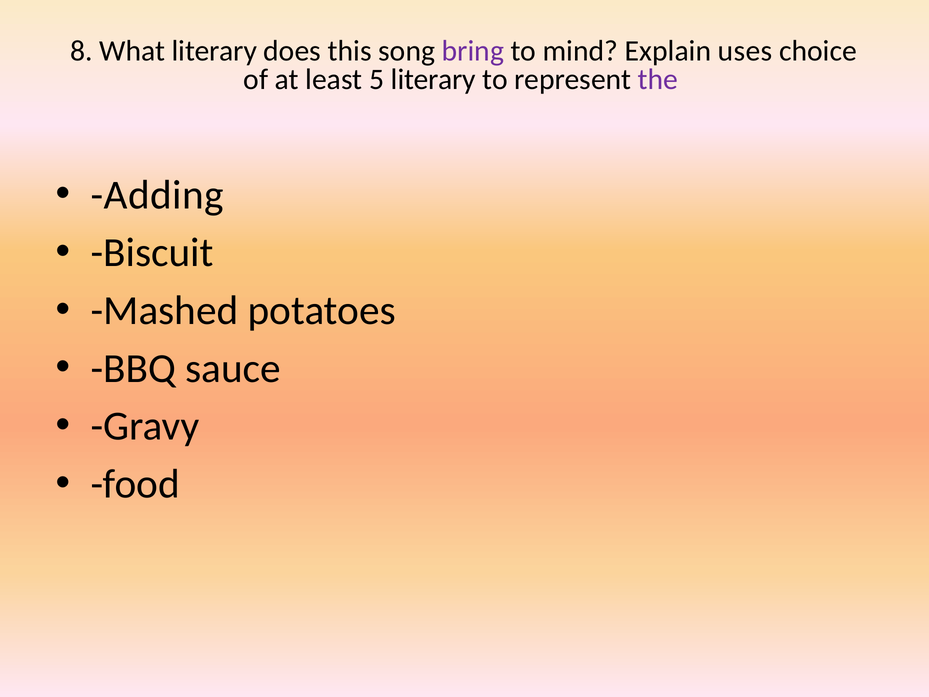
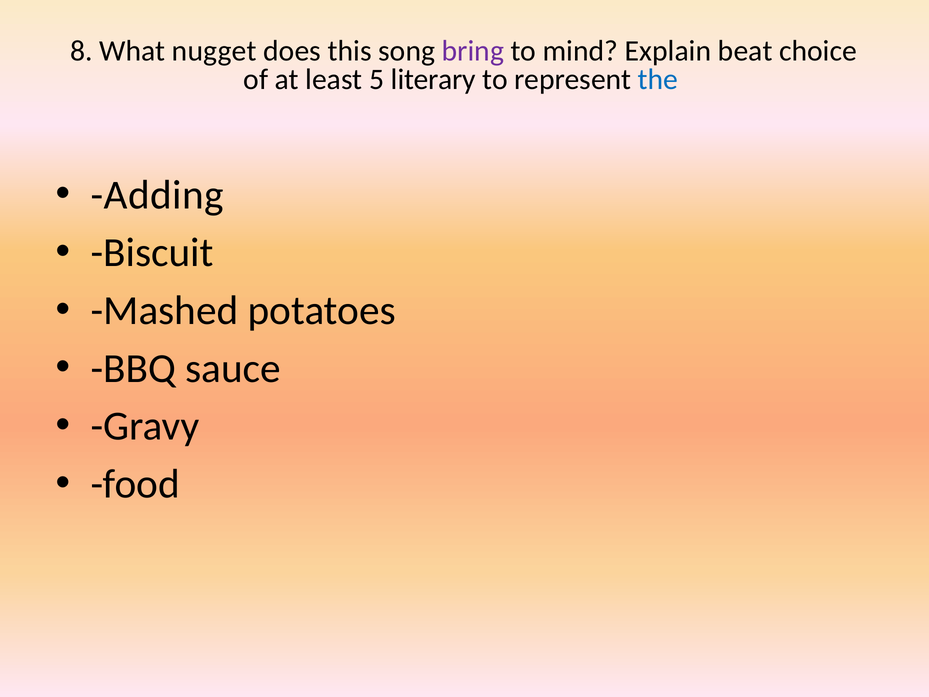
What literary: literary -> nugget (214, 51)
uses: uses -> beat (745, 51)
the colour: purple -> blue (658, 80)
